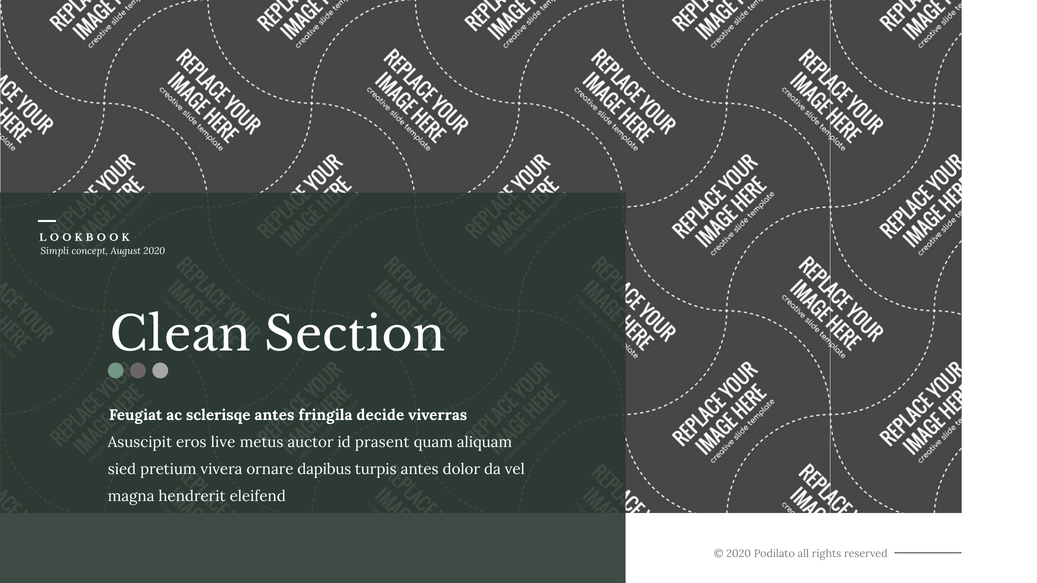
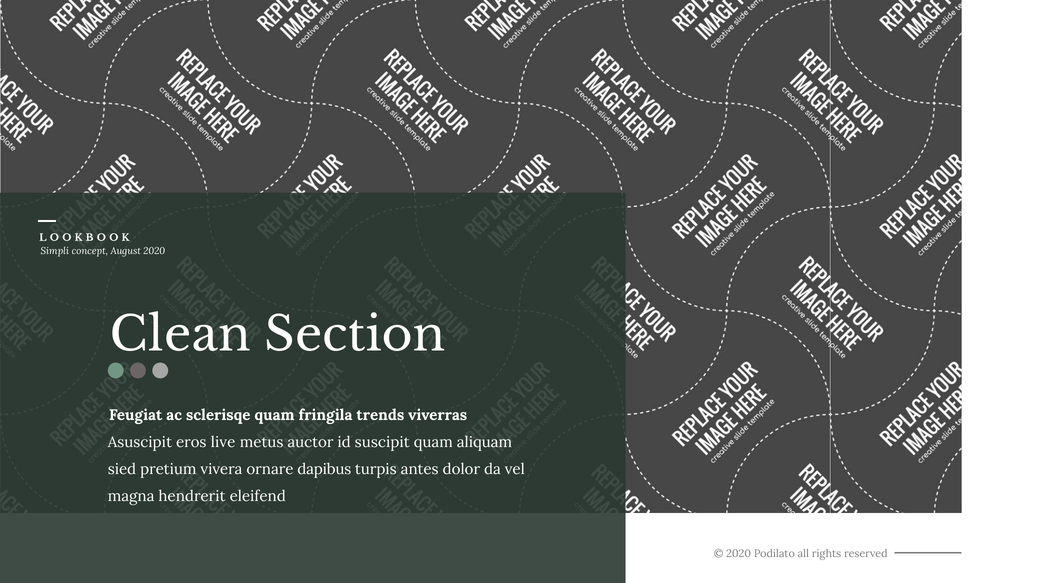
sclerisqe antes: antes -> quam (274, 415)
decide: decide -> trends (380, 415)
prasent: prasent -> suscipit (382, 442)
